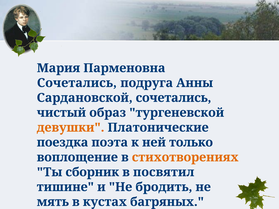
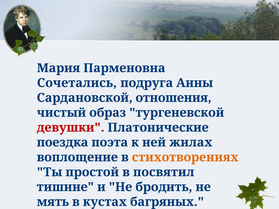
Сардановской сочетались: сочетались -> отношения (174, 98)
девушки colour: orange -> red (71, 128)
только: только -> жилах (191, 143)
сборник: сборник -> простой (92, 172)
